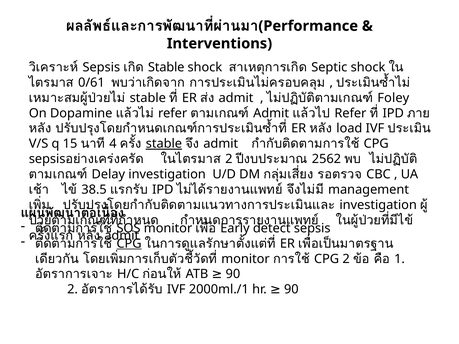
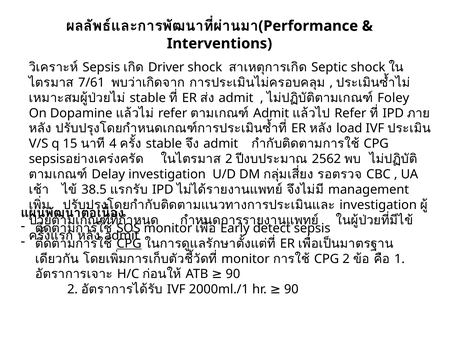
Stable: Stable -> Driver (166, 67)
0/61: 0/61 -> 7/61 (91, 83)
stable underline: present -> none (164, 144)
